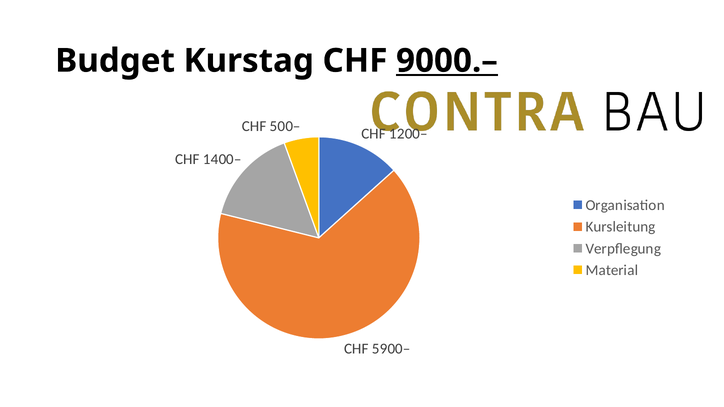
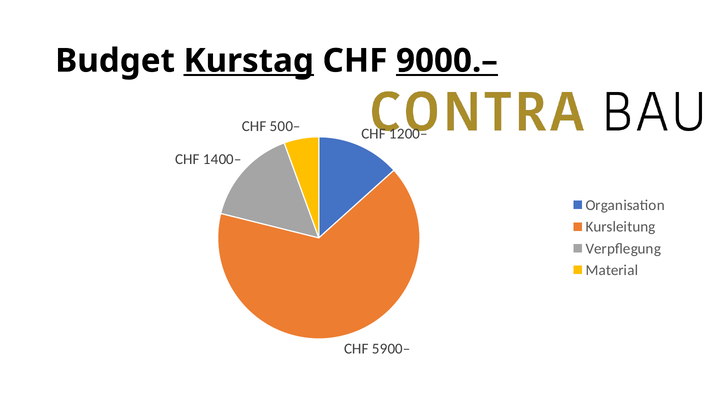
Kurstag underline: none -> present (249, 61)
